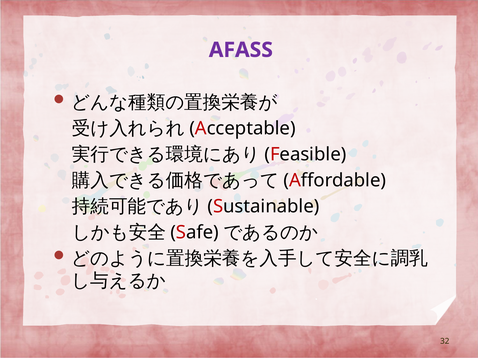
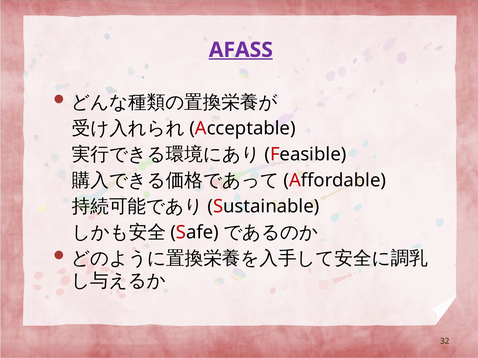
AFASS underline: none -> present (241, 50)
